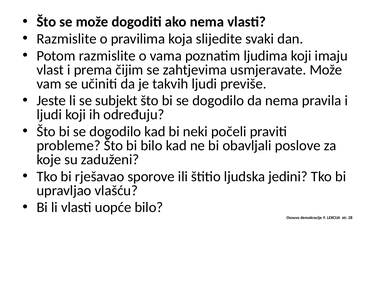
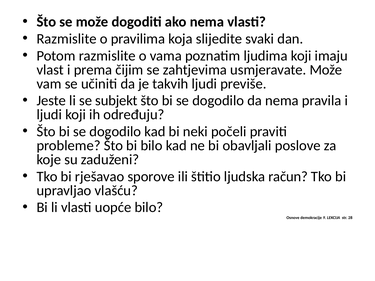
jedini: jedini -> račun (288, 177)
